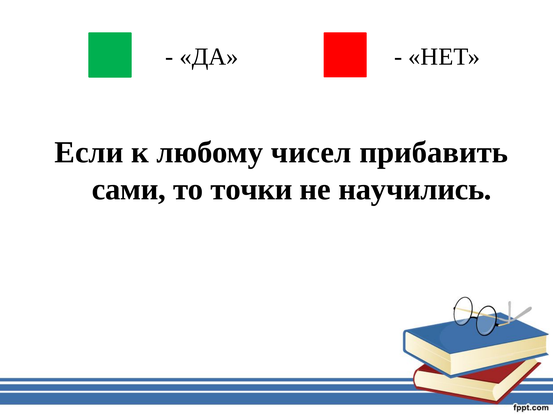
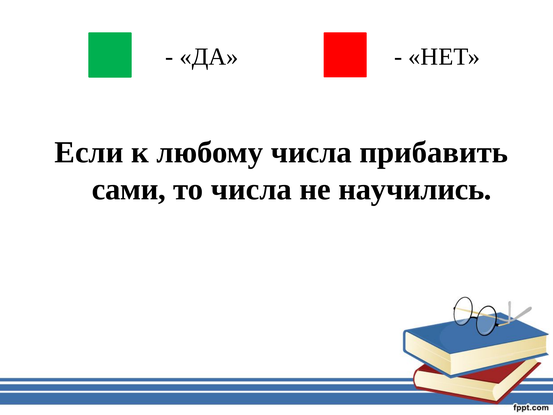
любому чисел: чисел -> числа (311, 152)
то точки: точки -> числа (251, 189)
